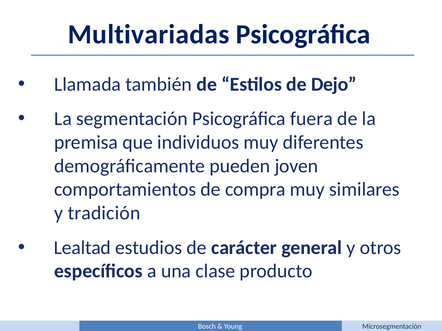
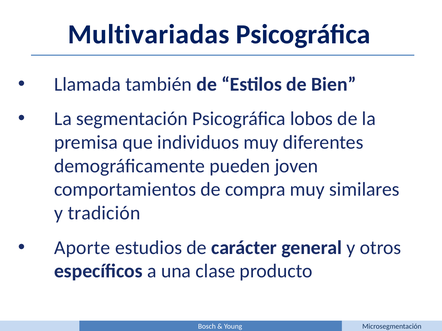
Dejo: Dejo -> Bien (334, 84)
fuera: fuera -> lobos (312, 119)
Lealtad: Lealtad -> Aporte (82, 248)
